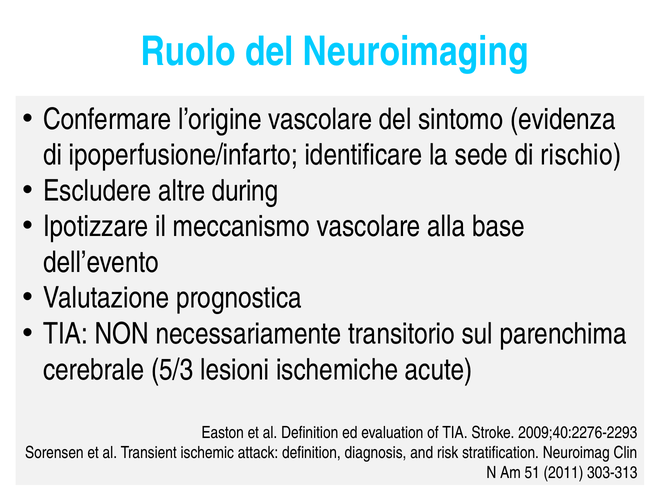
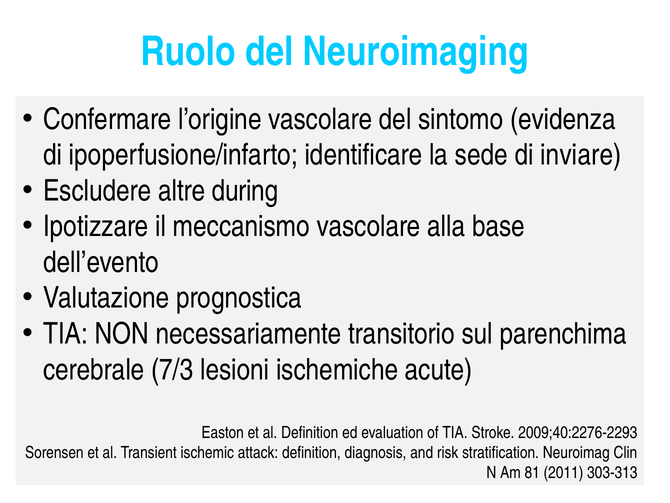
rischio: rischio -> inviare (581, 155)
5/3: 5/3 -> 7/3 (172, 369)
51: 51 -> 81 (532, 472)
